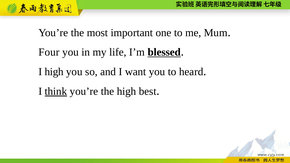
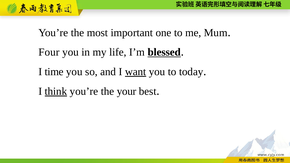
I high: high -> time (54, 72)
want underline: none -> present (136, 72)
heard: heard -> today (191, 72)
the high: high -> your (127, 91)
